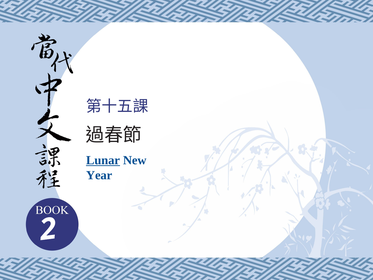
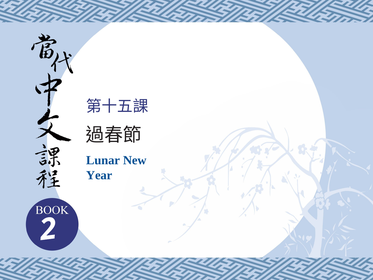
Lunar underline: present -> none (103, 160)
